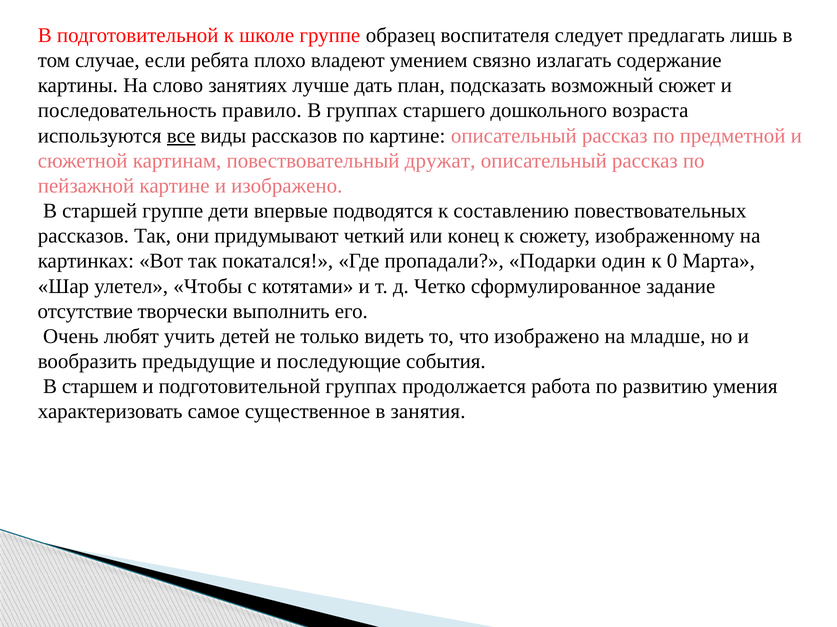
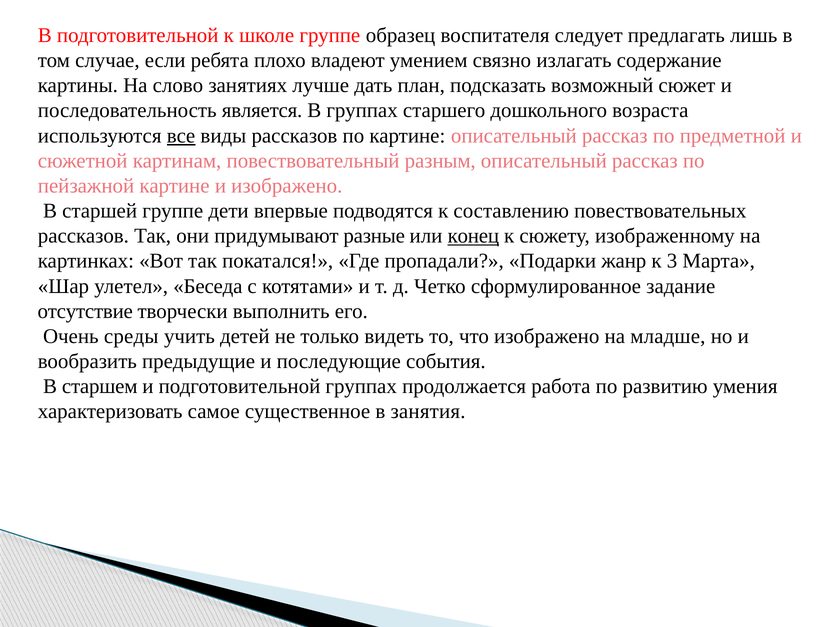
правило: правило -> является (262, 111)
дружат: дружат -> разным (440, 161)
четкий: четкий -> разные (374, 236)
конец underline: none -> present (473, 236)
один: один -> жанр (624, 261)
0: 0 -> 3 (672, 261)
Чтобы: Чтобы -> Беседа (208, 286)
любят: любят -> среды (131, 337)
